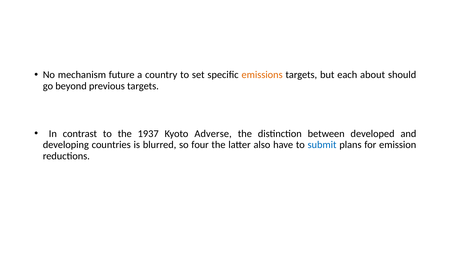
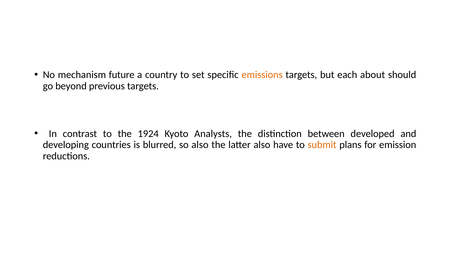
1937: 1937 -> 1924 (148, 133)
Adverse: Adverse -> Analysts (213, 133)
so four: four -> also (200, 145)
submit colour: blue -> orange (322, 145)
